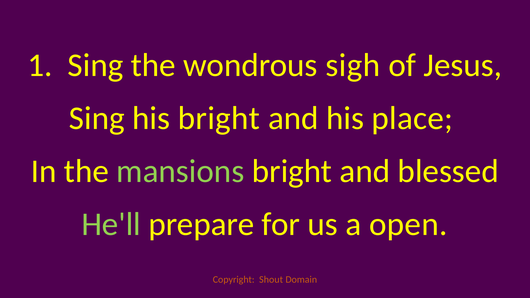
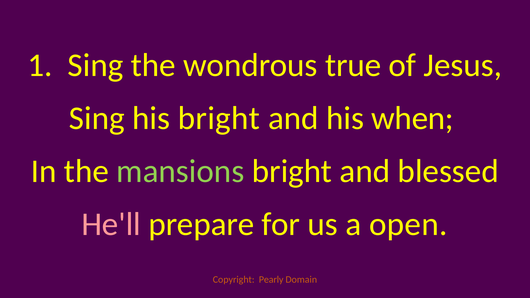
sigh: sigh -> true (353, 65)
place: place -> when (413, 118)
He'll colour: light green -> pink (111, 224)
Shout: Shout -> Pearly (271, 280)
